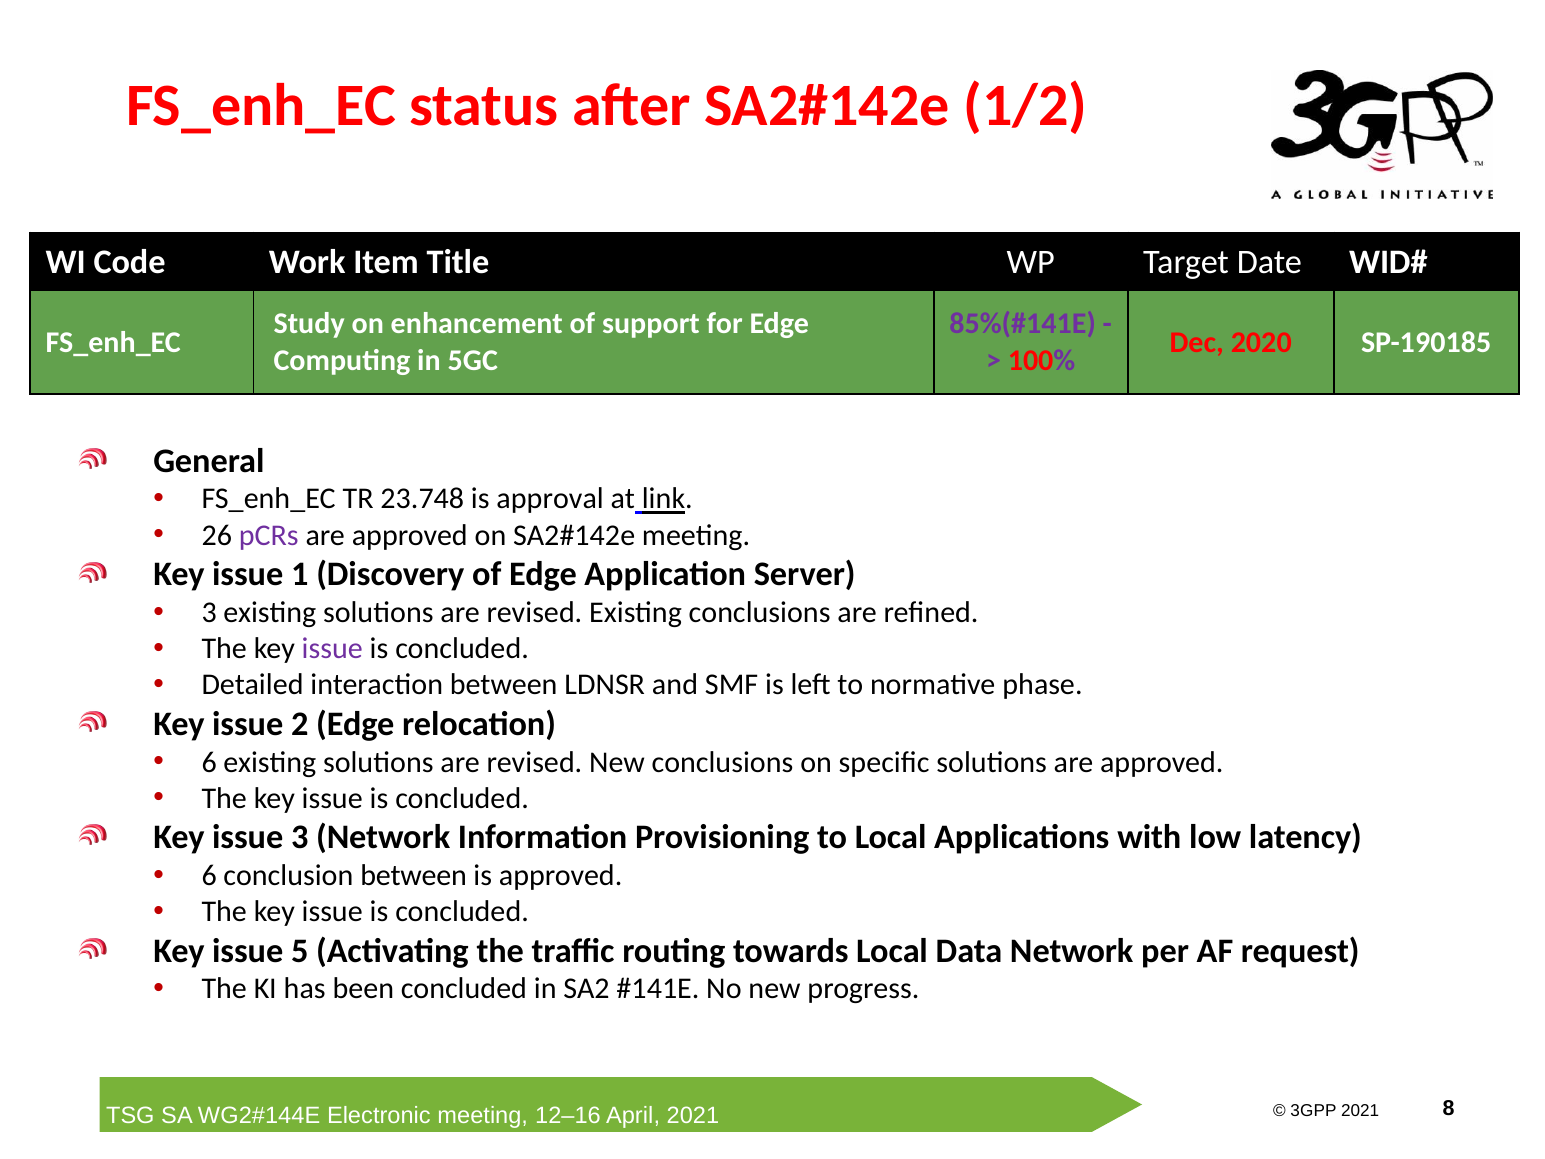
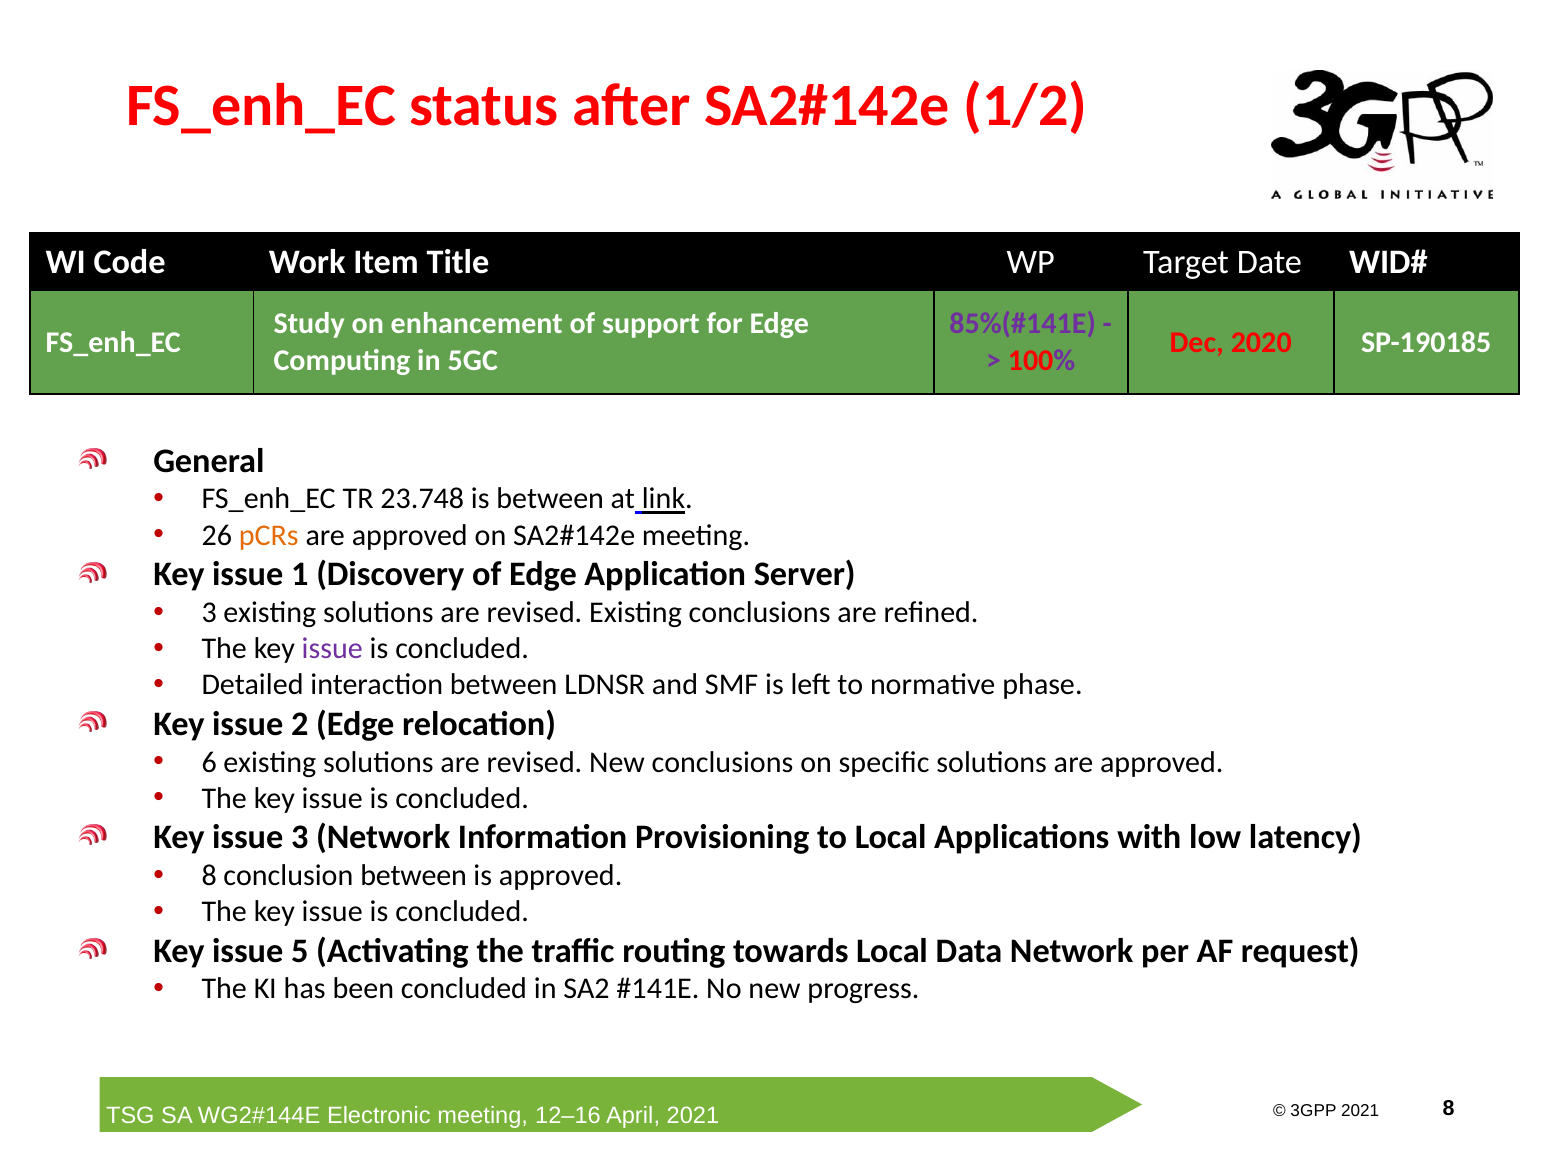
is approval: approval -> between (550, 499)
pCRs colour: purple -> orange (269, 536)
6: 6 -> 8 (209, 875)
